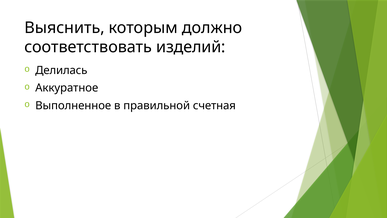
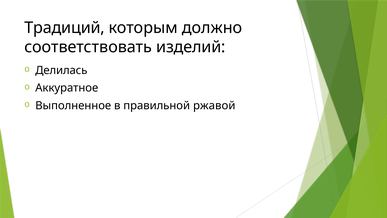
Выяснить: Выяснить -> Традиций (65, 28)
счетная: счетная -> ржавой (214, 105)
